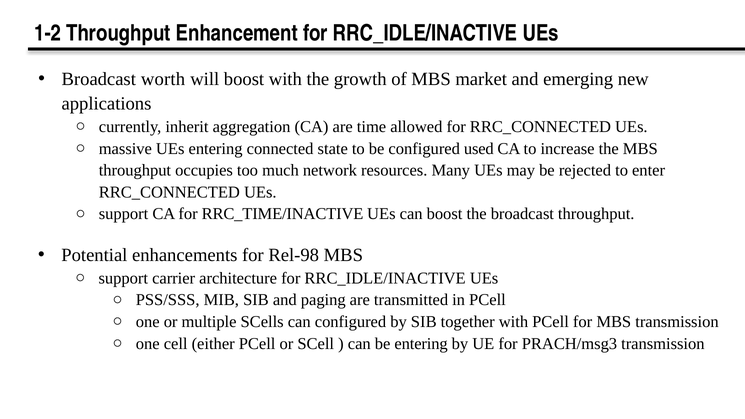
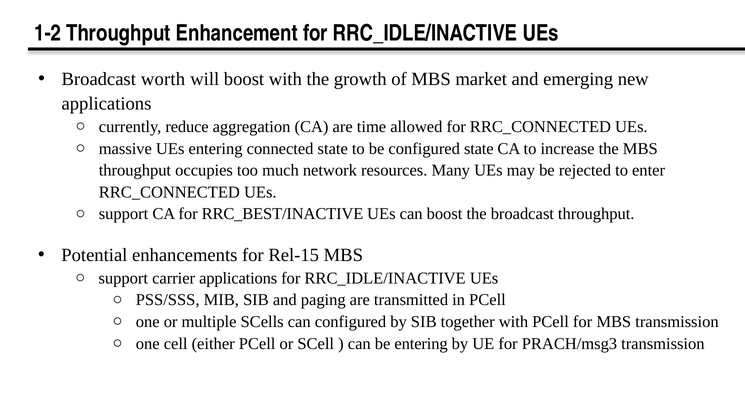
inherit: inherit -> reduce (187, 127)
configured used: used -> state (479, 149)
RRC_TIME/INACTIVE: RRC_TIME/INACTIVE -> RRC_BEST/INACTIVE (283, 214)
Rel-98: Rel-98 -> Rel-15 (294, 255)
carrier architecture: architecture -> applications (238, 278)
